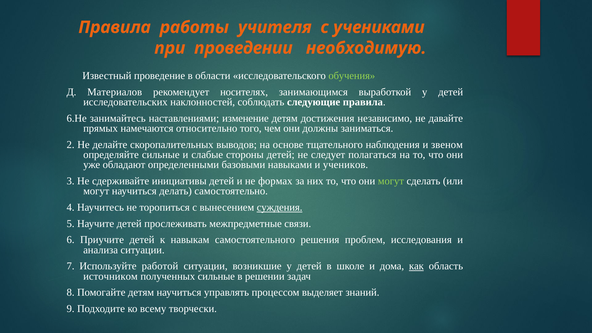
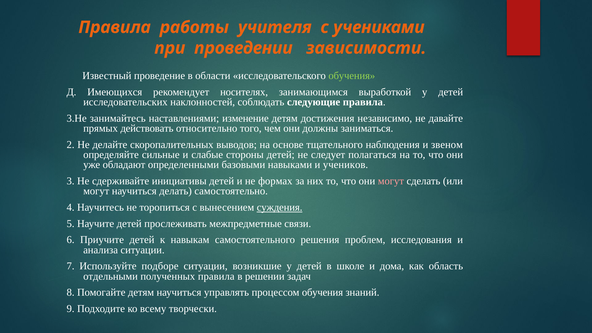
необходимую: необходимую -> зависимости (366, 48)
Материалов: Материалов -> Имеющихся (115, 92)
6.He: 6.He -> 3.He (77, 118)
намечаются: намечаются -> действовать (147, 128)
могут colour: light green -> pink (391, 181)
работой: работой -> подборе (160, 266)
как underline: present -> none (416, 266)
источником: источником -> отдельными (111, 276)
полученных сильные: сильные -> правила (216, 276)
процессом выделяет: выделяет -> обучения (322, 292)
